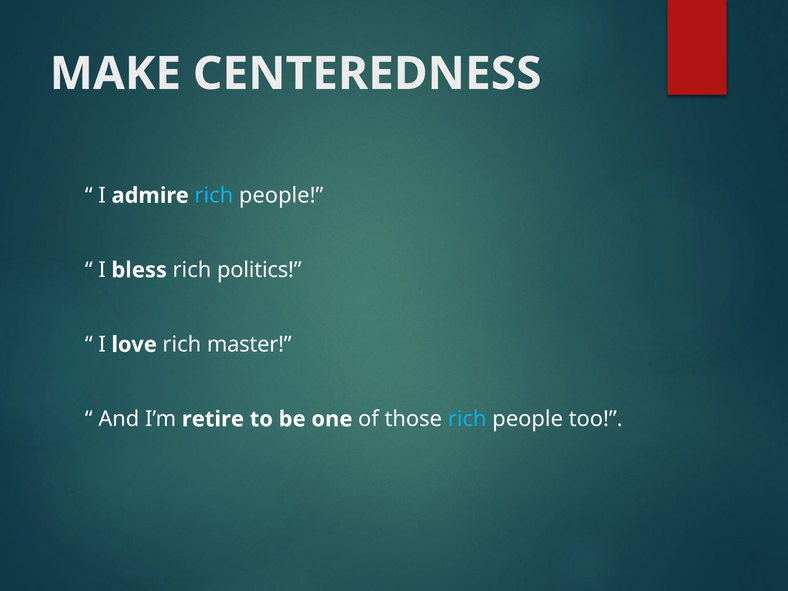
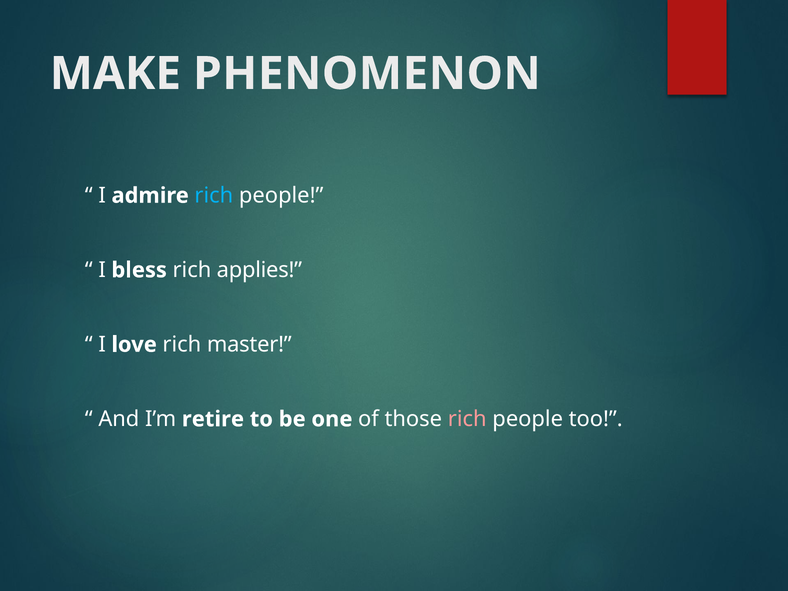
CENTEREDNESS: CENTEREDNESS -> PHENOMENON (367, 74)
politics: politics -> applies (259, 270)
rich colour: light blue -> pink (467, 419)
